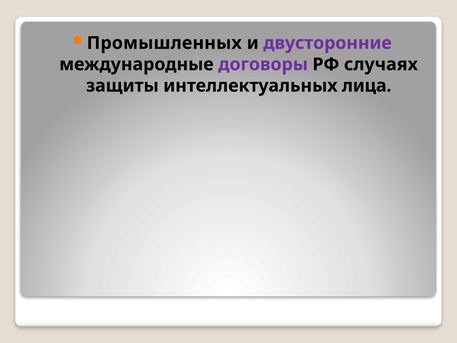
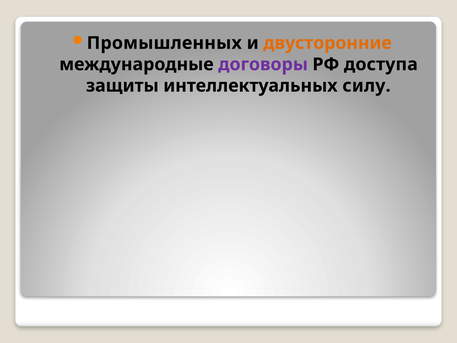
двусторонние colour: purple -> orange (327, 43)
случаях: случаях -> доступа (381, 64)
лица: лица -> силу (366, 86)
